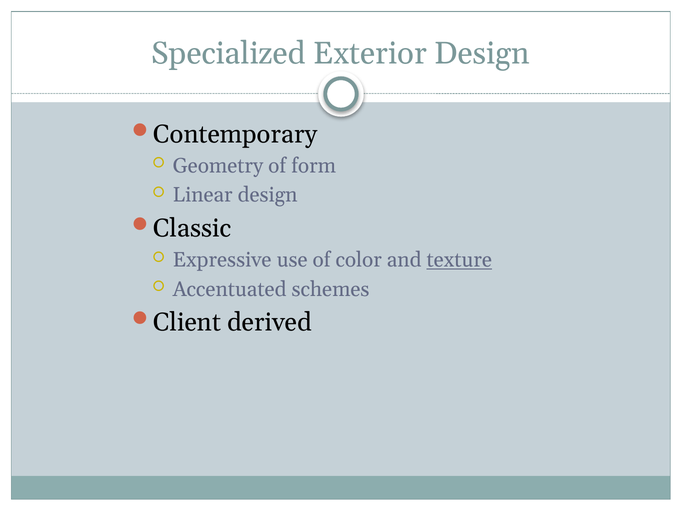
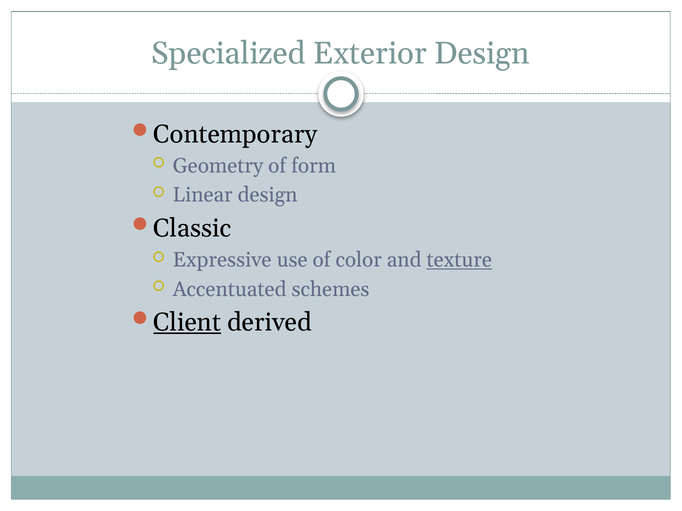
Client underline: none -> present (187, 323)
